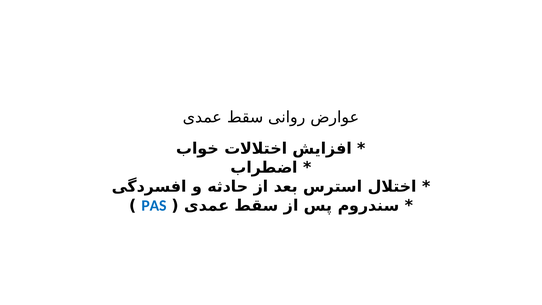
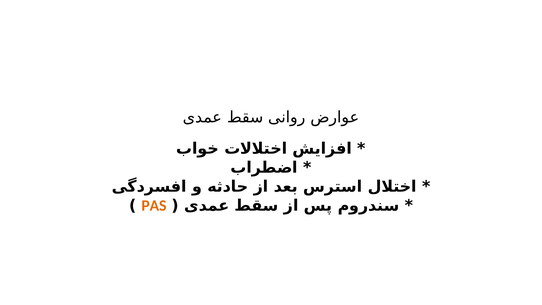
PAS colour: blue -> orange (154, 205)
